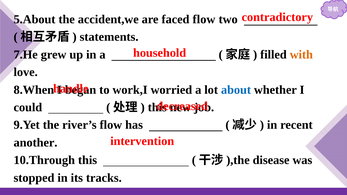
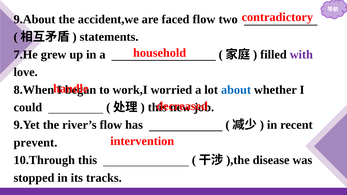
5.About: 5.About -> 9.About (35, 19)
with colour: orange -> purple (301, 55)
another: another -> prevent (35, 143)
